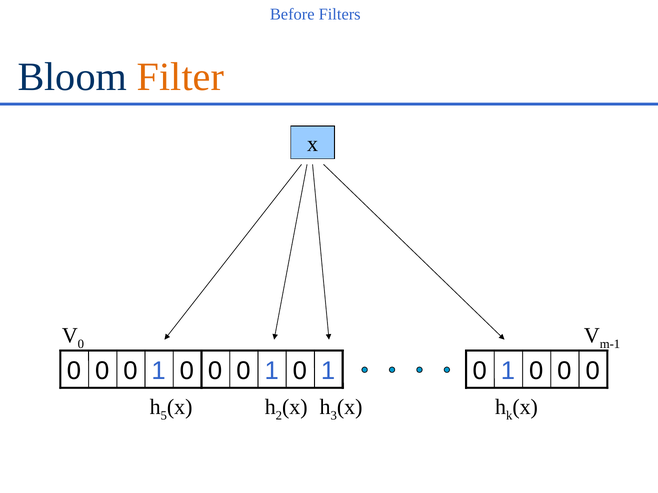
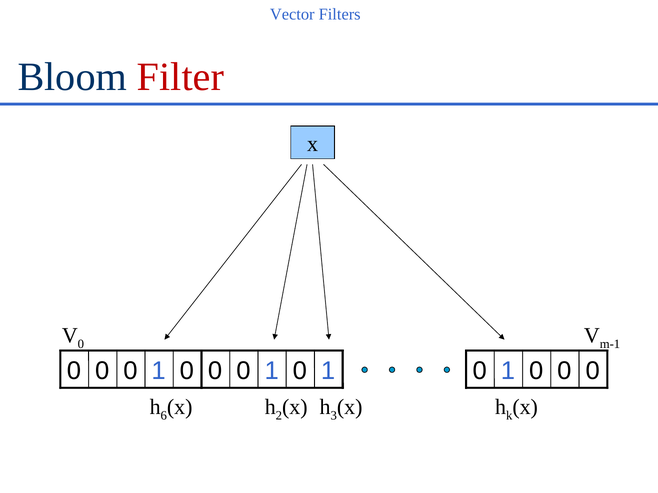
Before: Before -> Vector (292, 14)
Filter colour: orange -> red (180, 77)
5: 5 -> 6 (164, 416)
